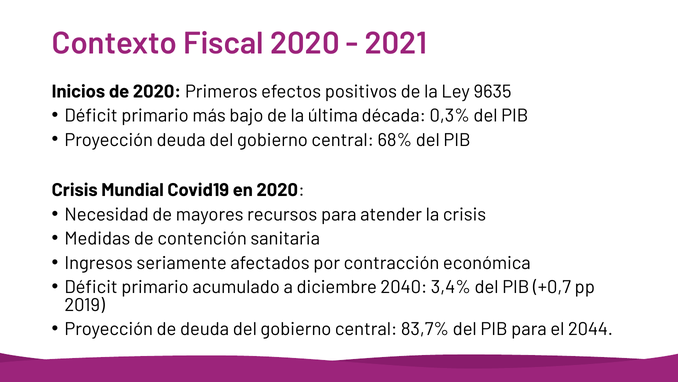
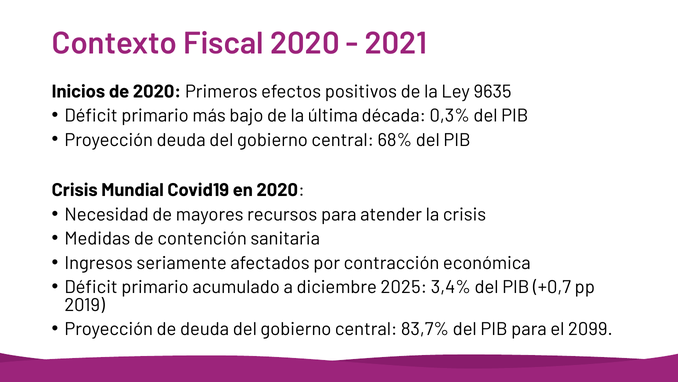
2040: 2040 -> 2025 (404, 287)
2044: 2044 -> 2099 (590, 329)
